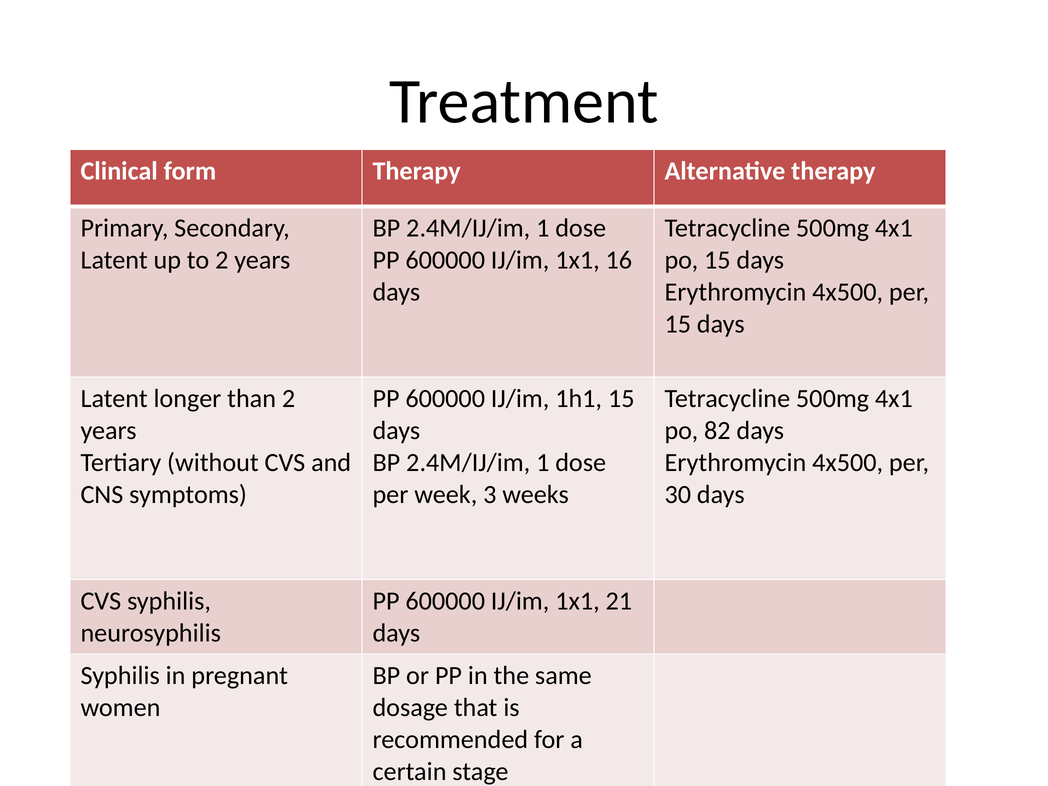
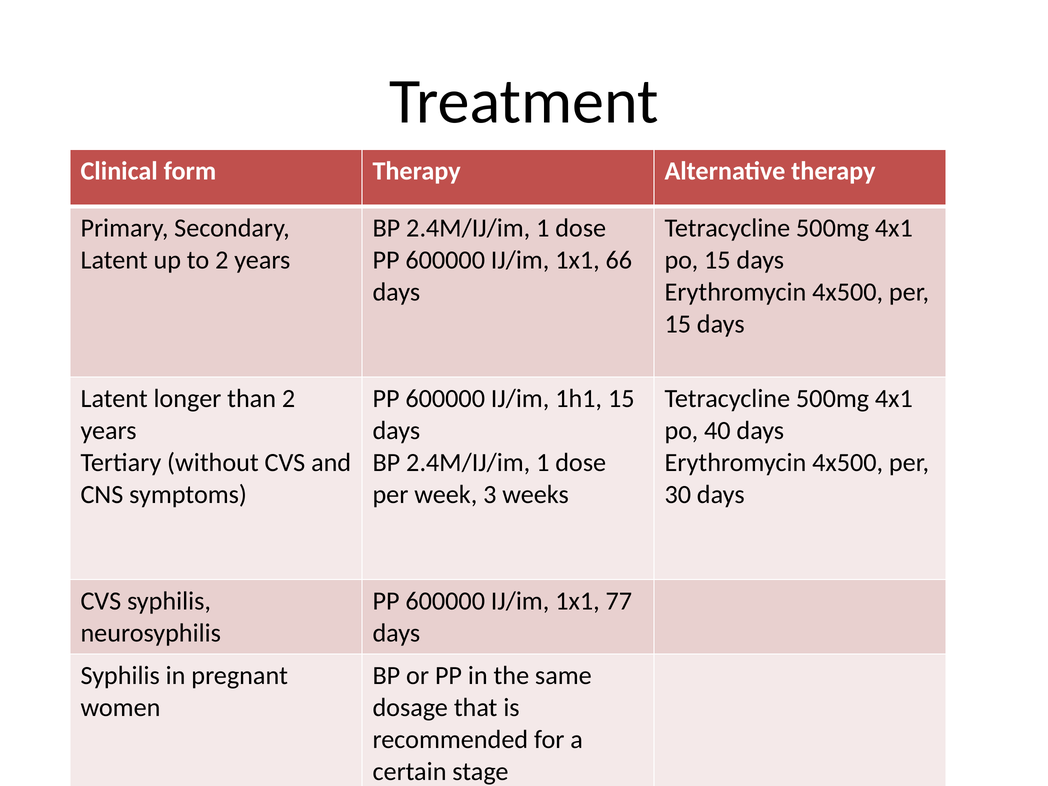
16: 16 -> 66 (619, 260)
82: 82 -> 40 (717, 431)
21: 21 -> 77 (619, 601)
